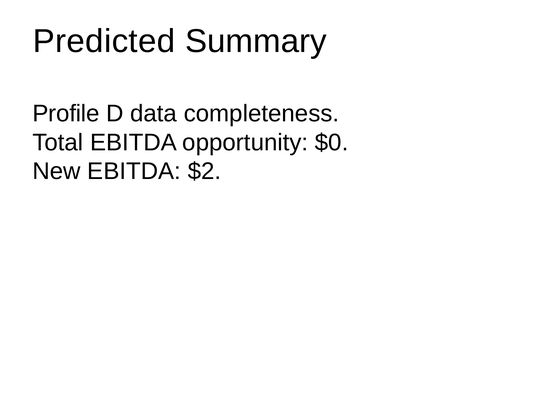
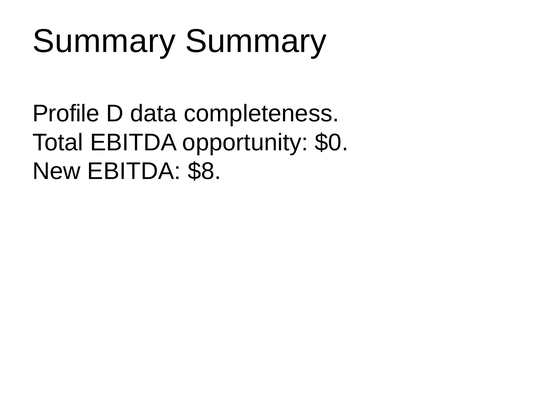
Predicted: Predicted -> Summary (104, 41)
$2: $2 -> $8 (204, 171)
